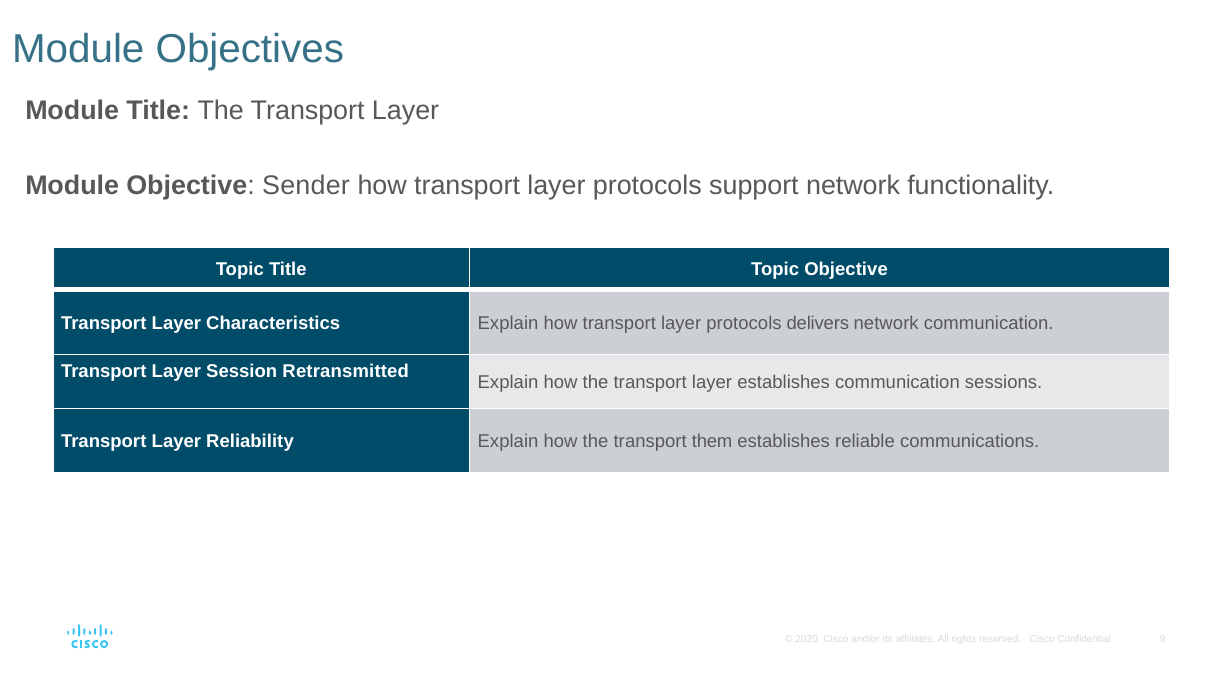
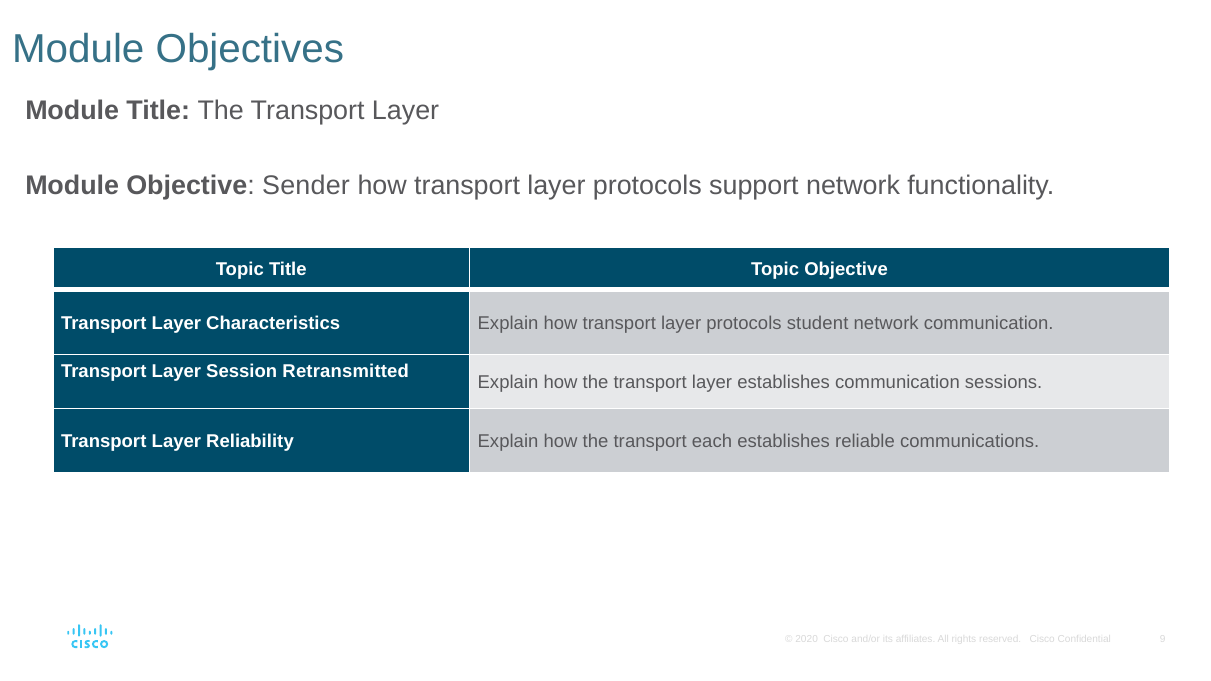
delivers: delivers -> student (818, 323)
them: them -> each (712, 442)
